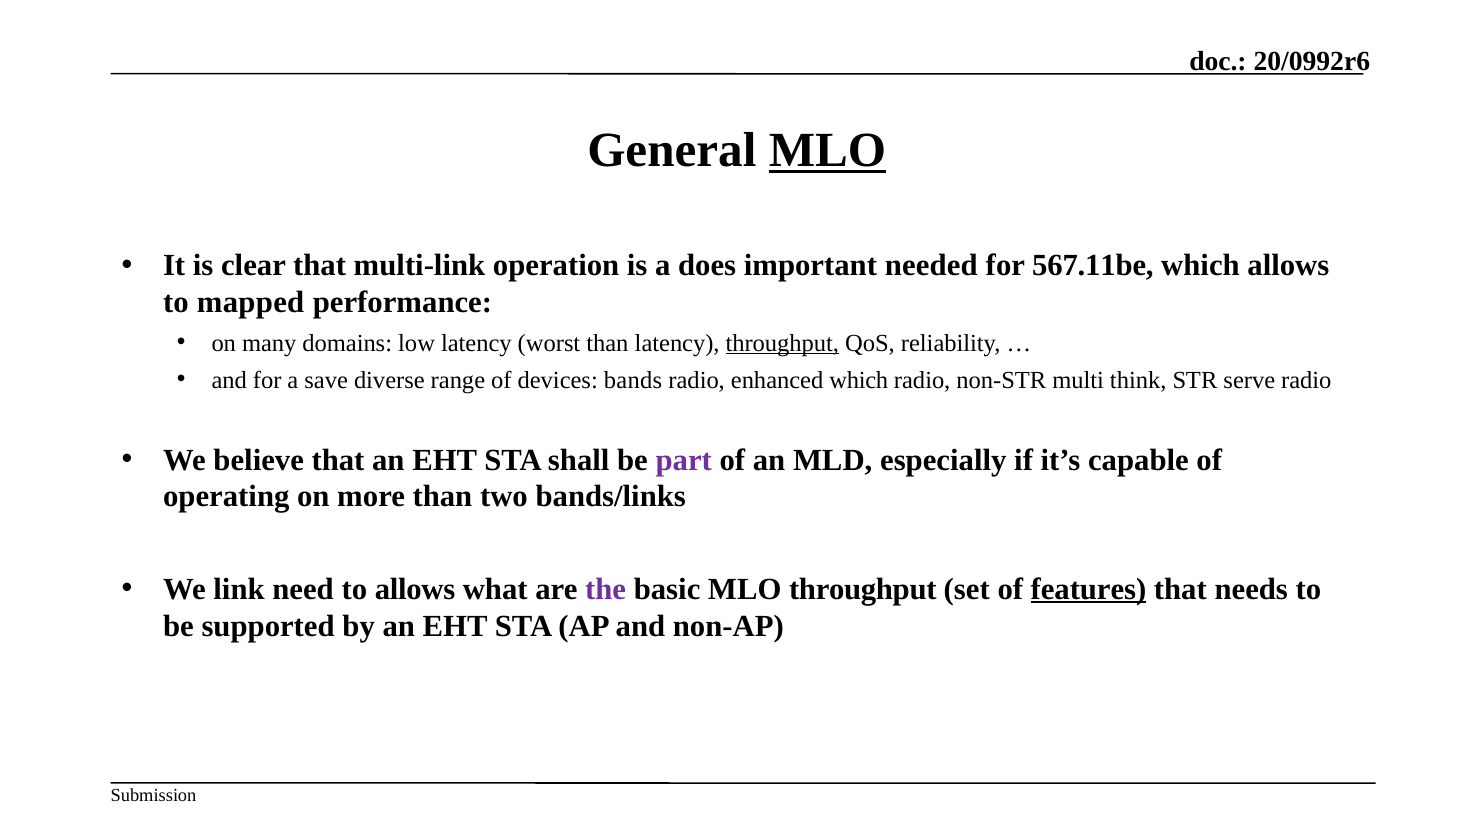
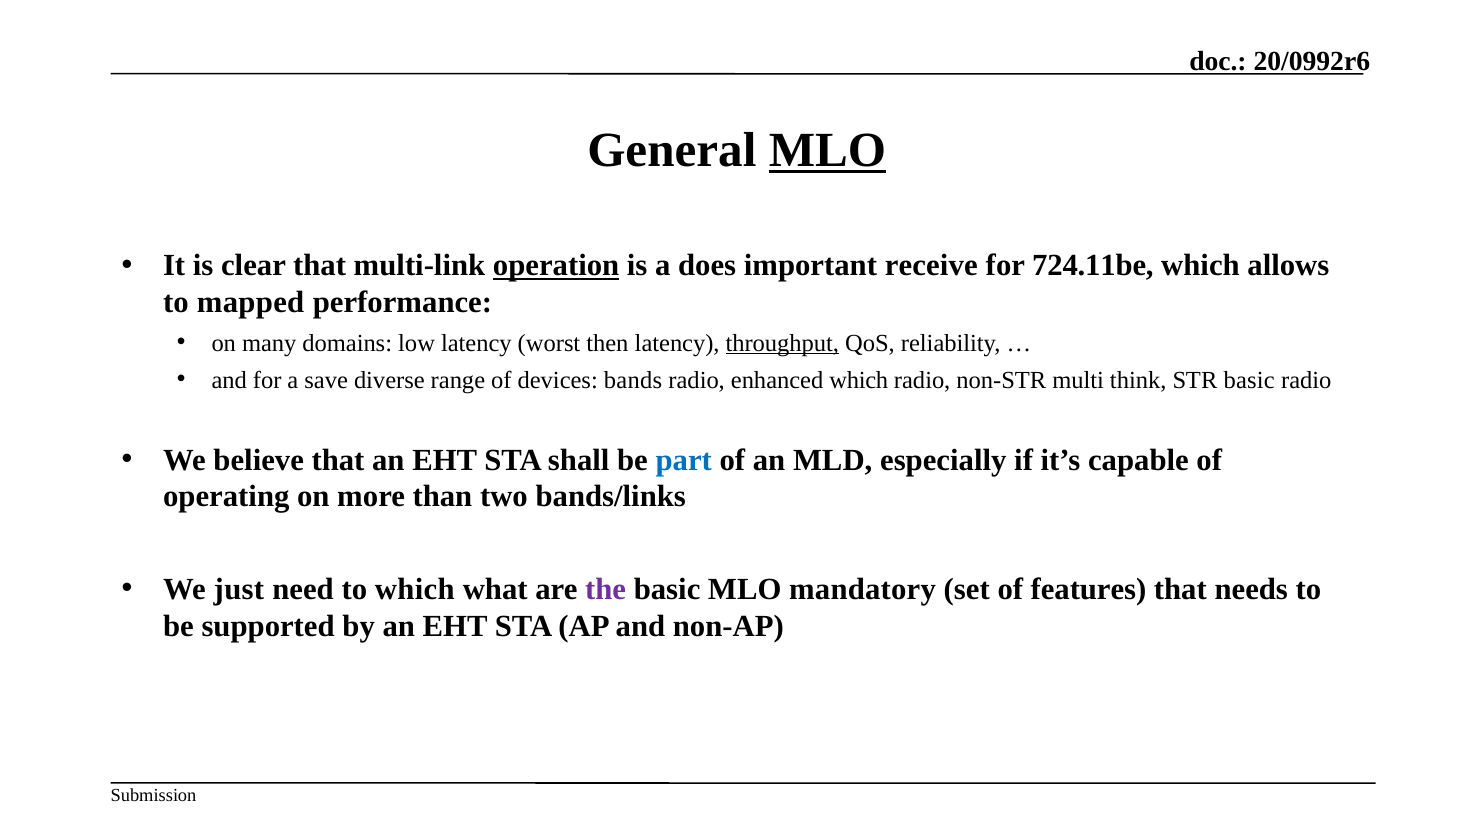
operation underline: none -> present (556, 266)
needed: needed -> receive (931, 266)
567.11be: 567.11be -> 724.11be (1093, 266)
worst than: than -> then (607, 343)
STR serve: serve -> basic (1249, 380)
part colour: purple -> blue (684, 460)
link: link -> just (239, 589)
to allows: allows -> which (415, 589)
MLO throughput: throughput -> mandatory (863, 589)
features underline: present -> none (1088, 589)
